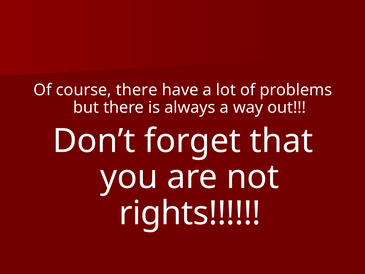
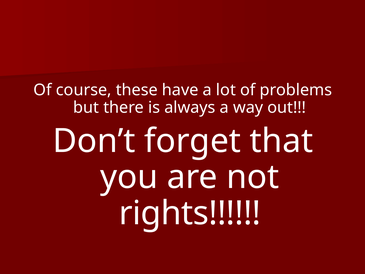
course there: there -> these (137, 90)
